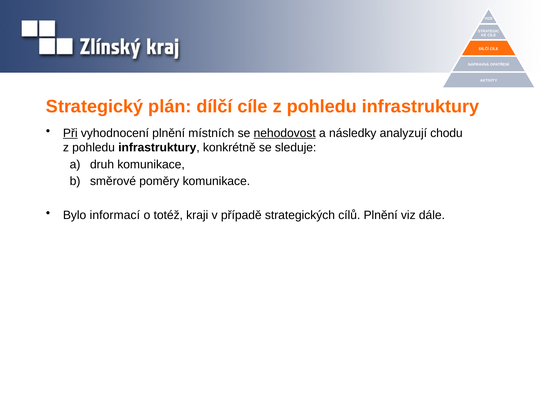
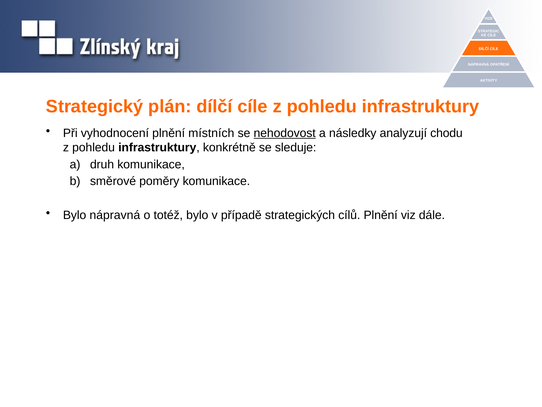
Při underline: present -> none (70, 133)
Bylo informací: informací -> nápravná (115, 215)
totéž kraji: kraji -> bylo (197, 215)
